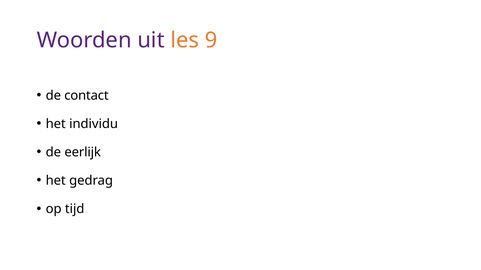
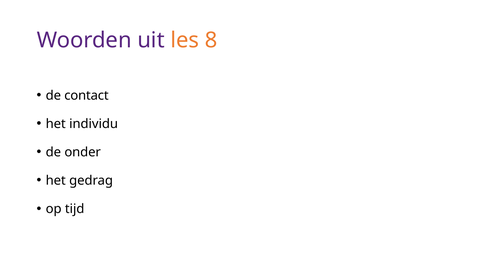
9: 9 -> 8 (211, 40)
eerlijk: eerlijk -> onder (83, 153)
